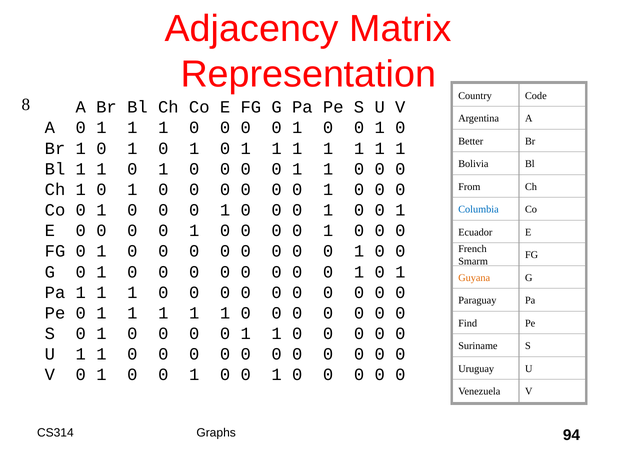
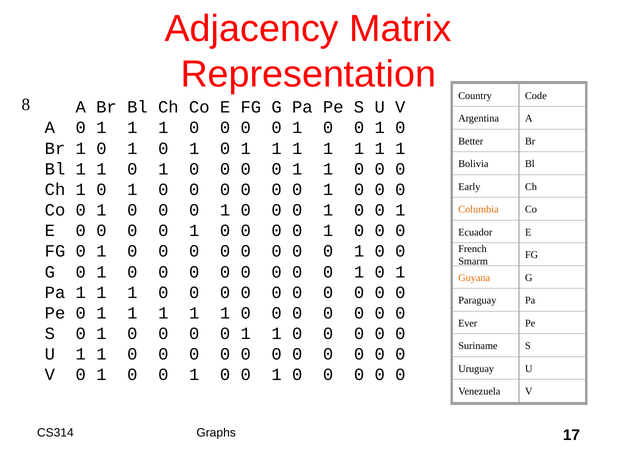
From: From -> Early (469, 187)
Columbia colour: blue -> orange (478, 209)
Find: Find -> Ever (468, 323)
94: 94 -> 17 (571, 435)
